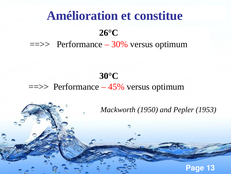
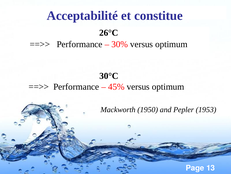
Amélioration: Amélioration -> Acceptabilité (82, 16)
